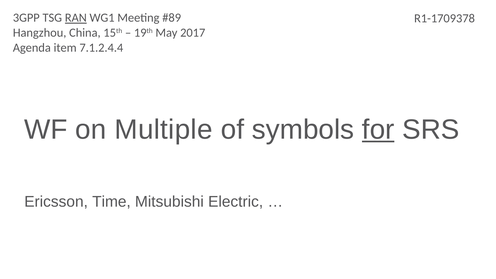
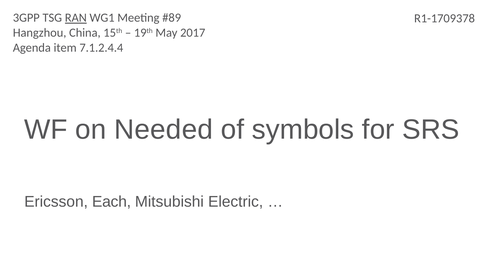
Multiple: Multiple -> Needed (164, 130)
for underline: present -> none (378, 130)
Time: Time -> Each (112, 202)
